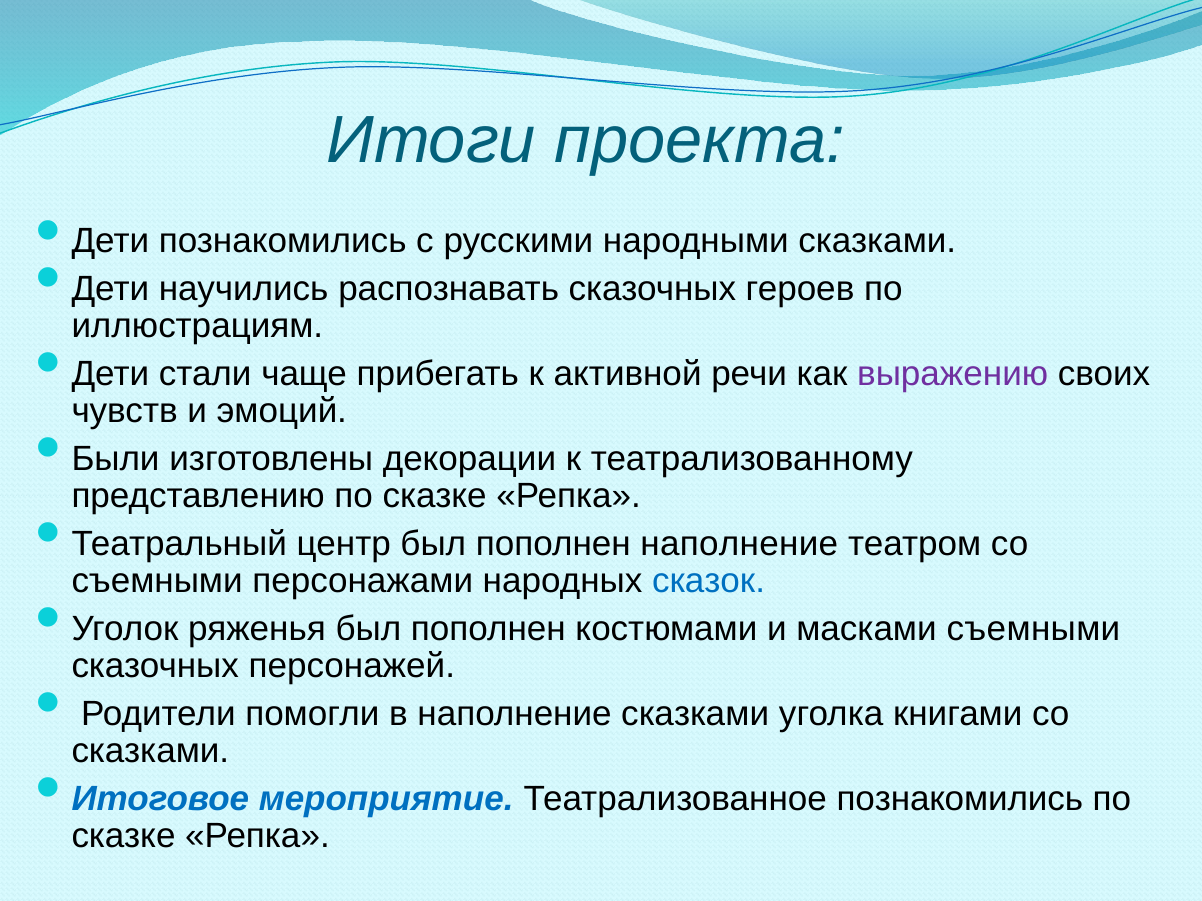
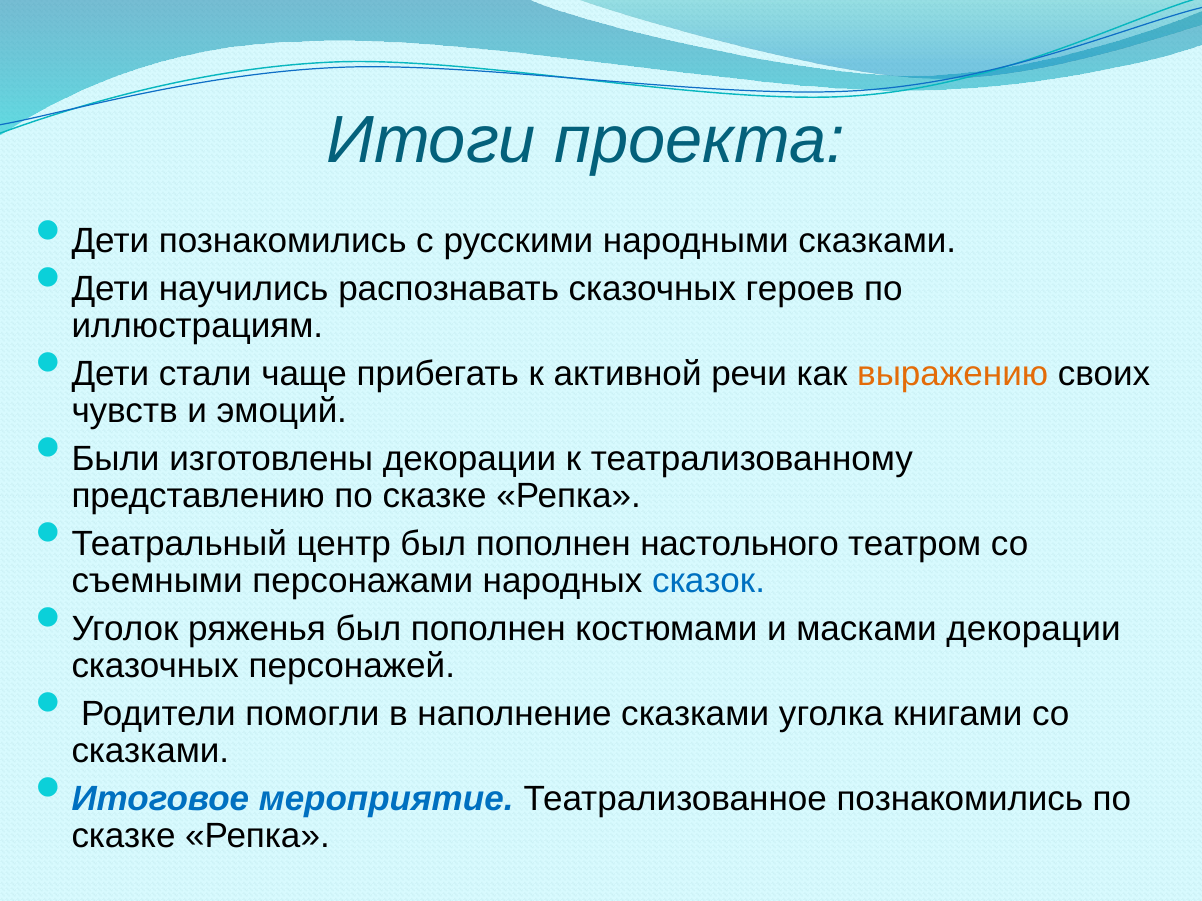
выражению colour: purple -> orange (953, 374)
пополнен наполнение: наполнение -> настольного (740, 544)
масками съемными: съемными -> декорации (1034, 629)
